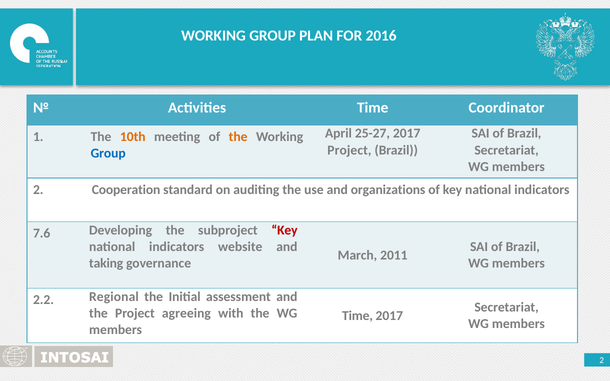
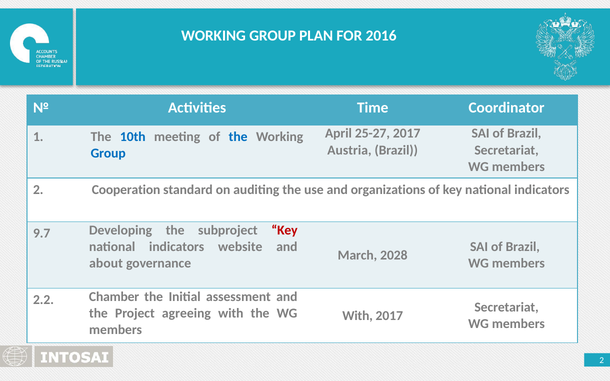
10th colour: orange -> blue (133, 137)
the colour: orange -> blue (238, 137)
Project: Project -> Austria (349, 150)
7.6: 7.6 -> 9.7 (42, 233)
2011: 2011 -> 2028 (394, 255)
taking: taking -> about (106, 263)
Regional: Regional -> Chamber (114, 297)
Time: Time -> With (358, 316)
